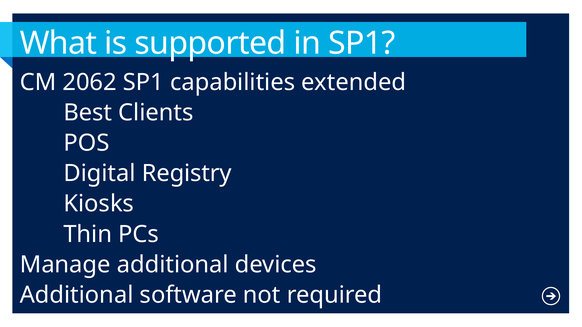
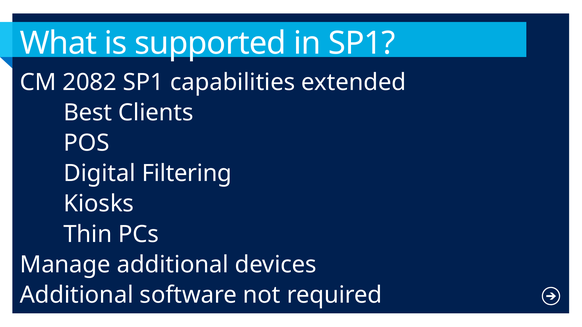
2062: 2062 -> 2082 (90, 82)
Registry: Registry -> Filtering (187, 174)
